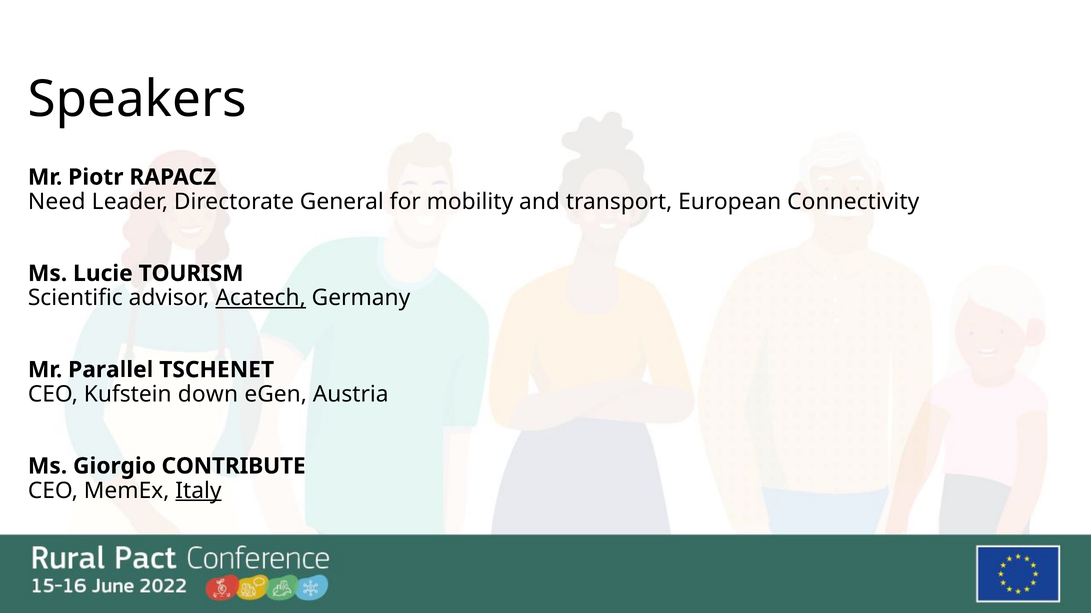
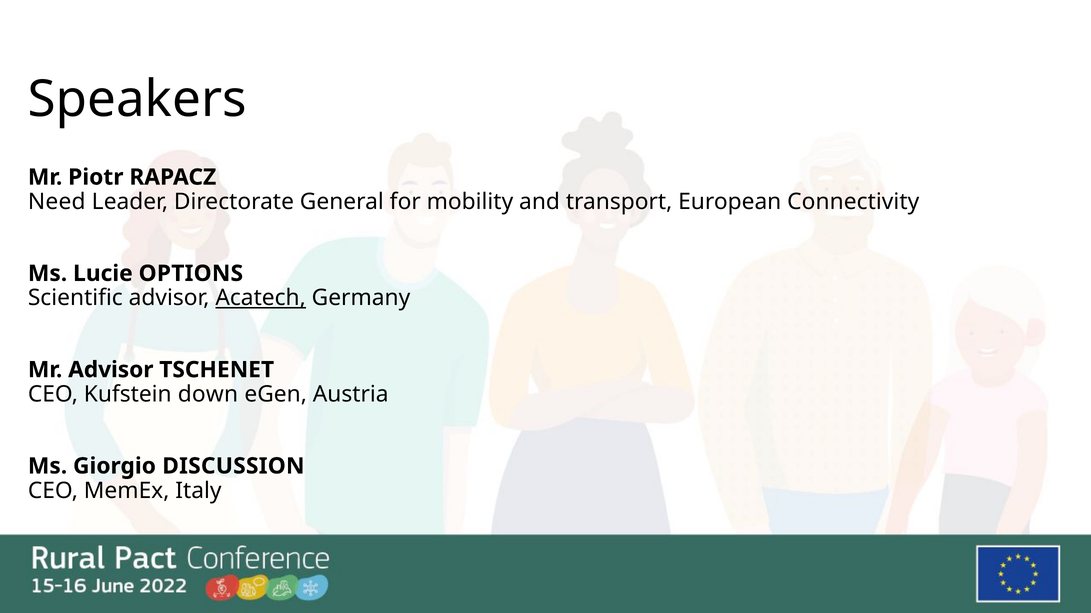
TOURISM: TOURISM -> OPTIONS (191, 274)
Mr Parallel: Parallel -> Advisor (111, 370)
CONTRIBUTE: CONTRIBUTE -> DISCUSSION (233, 467)
Italy underline: present -> none (198, 491)
